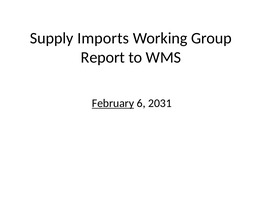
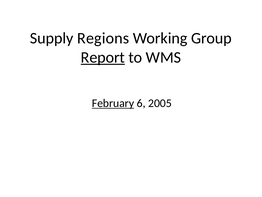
Imports: Imports -> Regions (103, 38)
Report underline: none -> present (103, 57)
2031: 2031 -> 2005 (160, 103)
